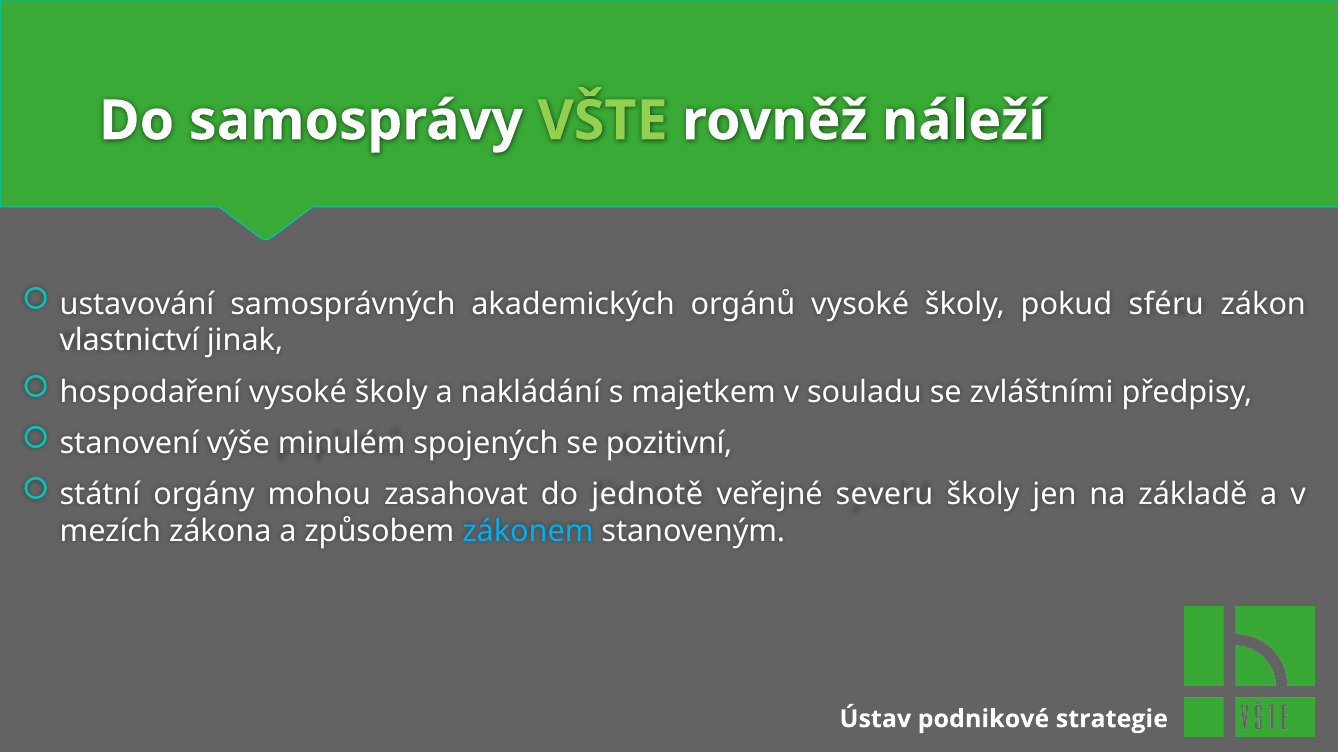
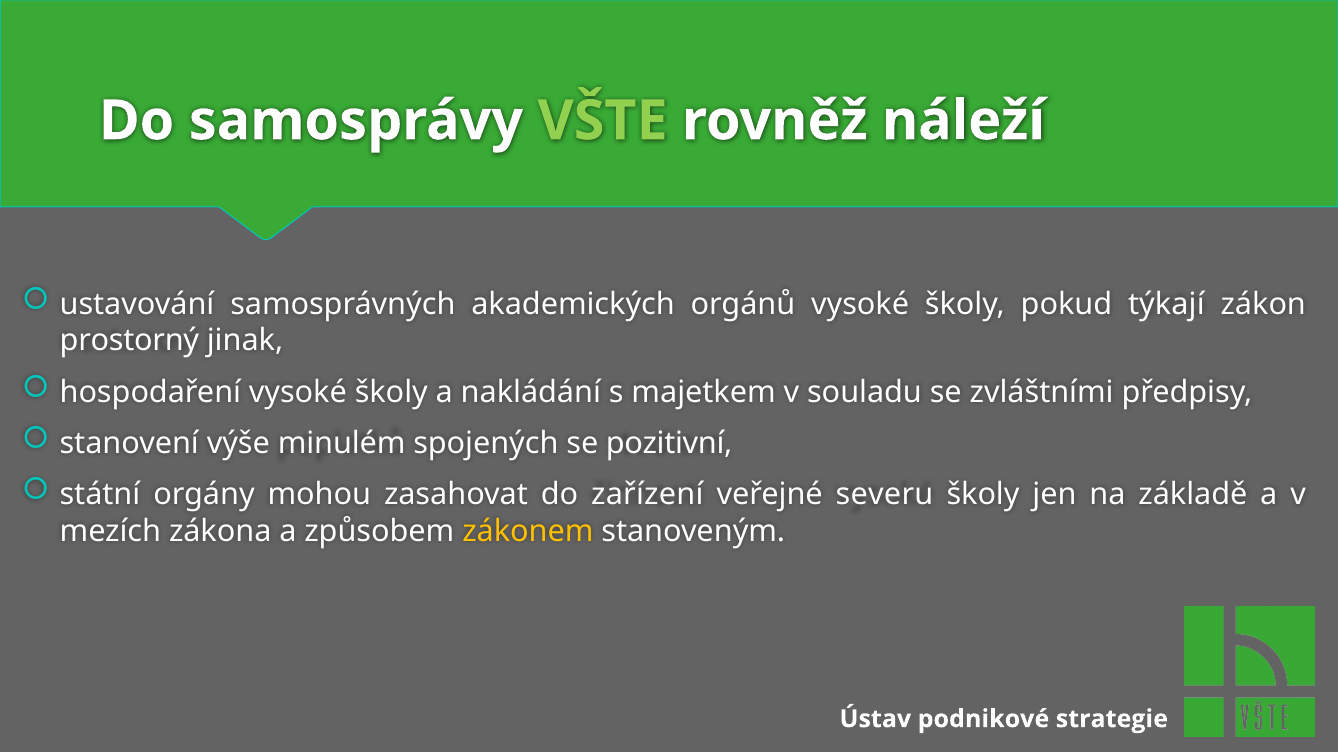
sféru: sféru -> týkají (1166, 304)
vlastnictví: vlastnictví -> prostorný (129, 341)
jednotě: jednotě -> zařízení (647, 495)
zákonem colour: light blue -> yellow (528, 532)
